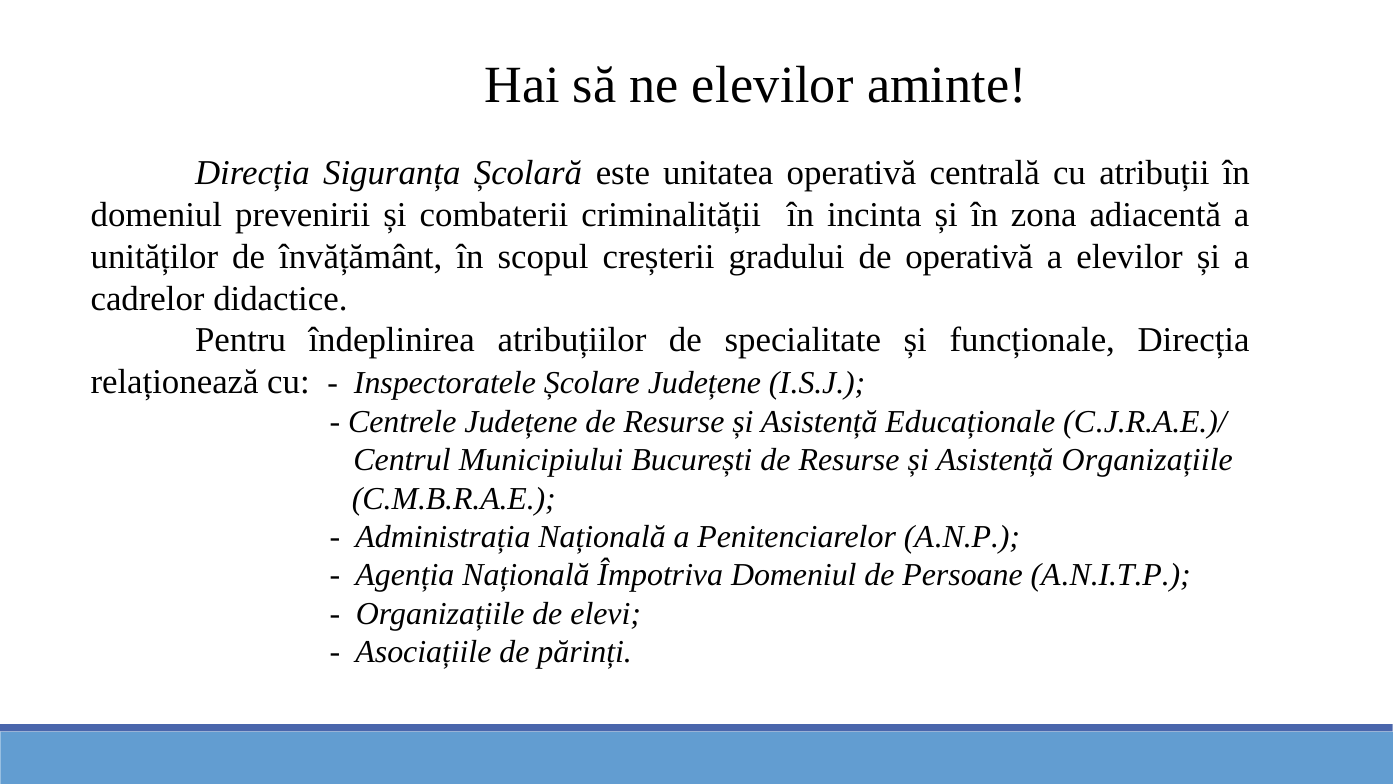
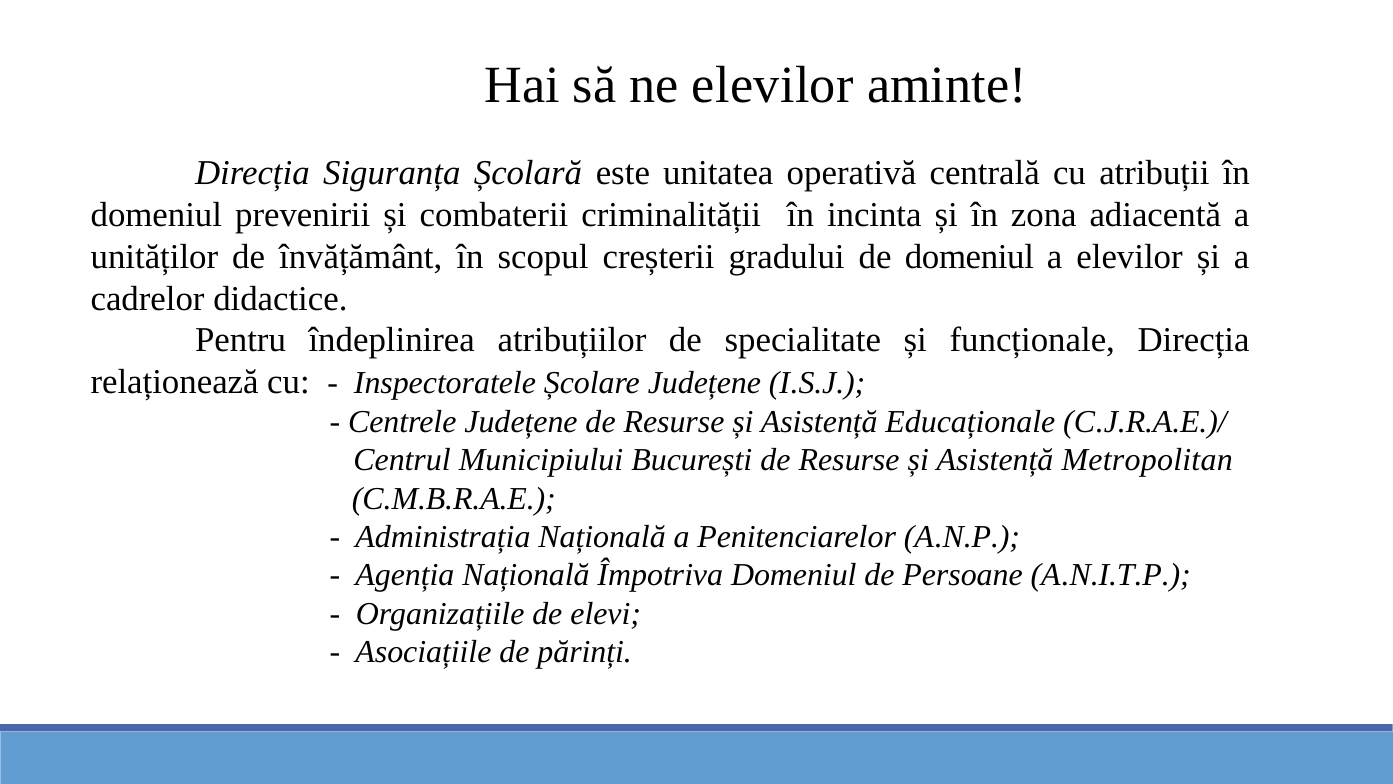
de operativă: operativă -> domeniul (969, 257)
Asistență Organizațiile: Organizațiile -> Metropolitan (1147, 460)
